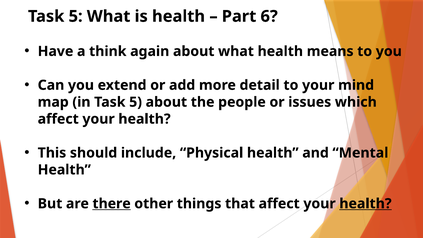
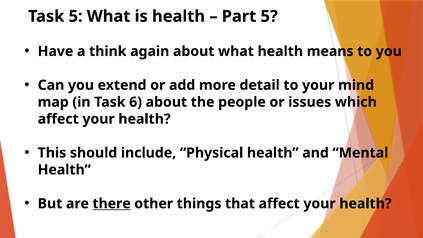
Part 6: 6 -> 5 (269, 16)
in Task 5: 5 -> 6 (136, 102)
health underline: present -> none (365, 204)
